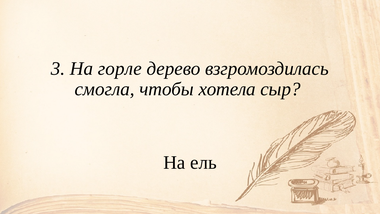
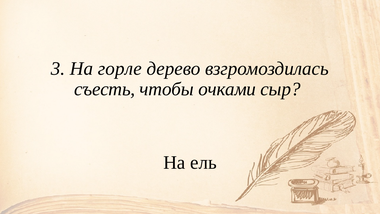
смогла: смогла -> съесть (105, 89)
хотела: хотела -> очками (227, 89)
